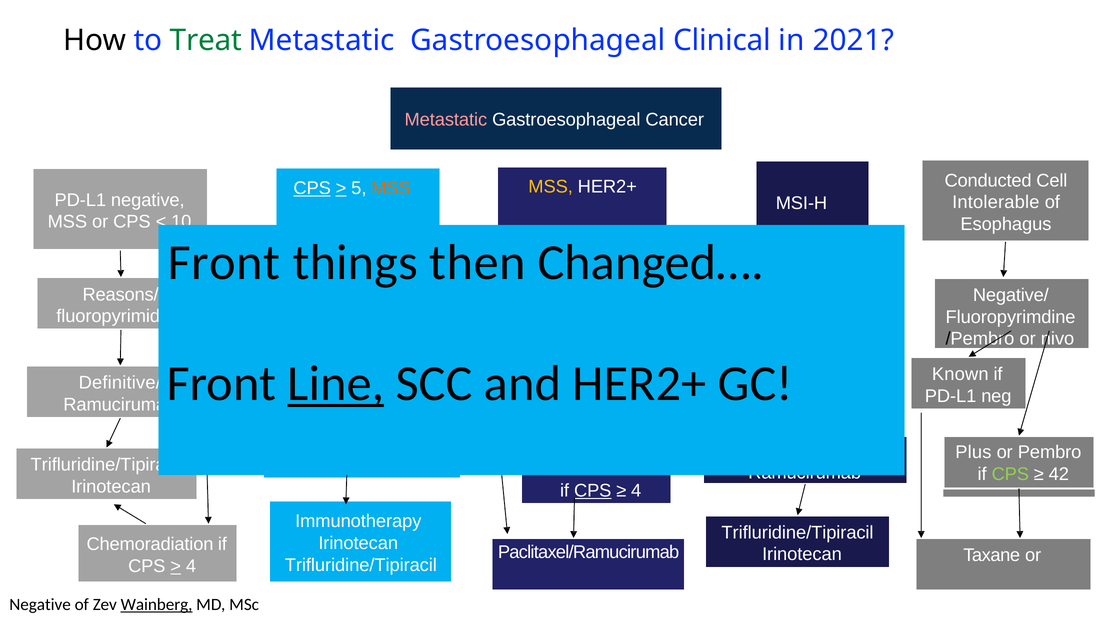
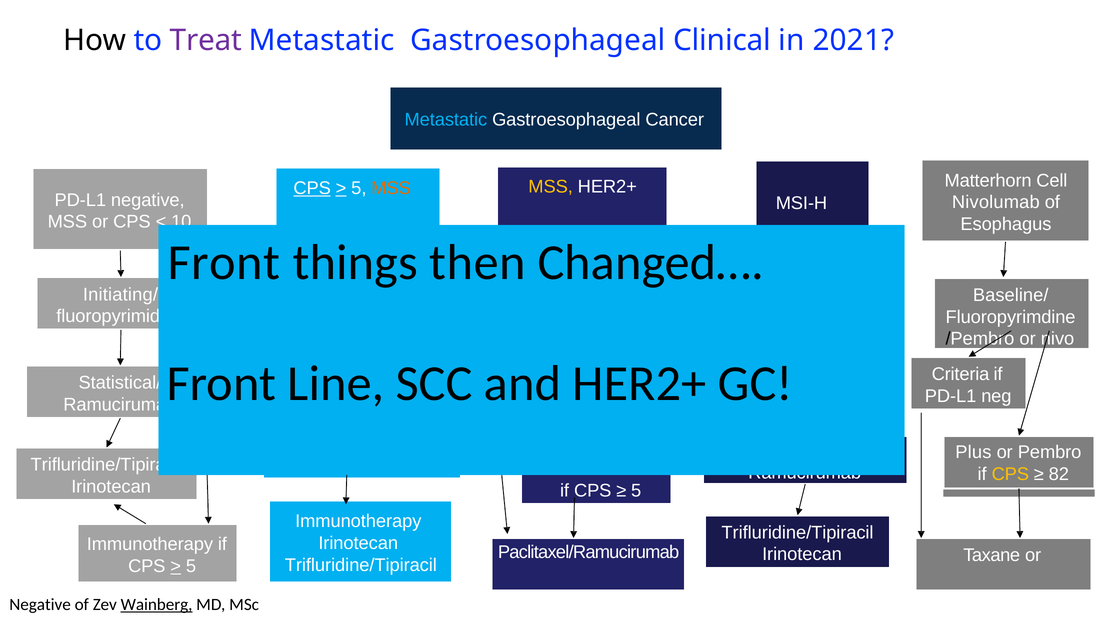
Treat colour: green -> purple (206, 40)
Metastatic colour: pink -> light blue (446, 120)
Conducted: Conducted -> Matterhorn (988, 181)
Intolerable: Intolerable -> Nivolumab (996, 202)
Reasons/: Reasons/ -> Initiating/ (120, 294)
Negative/: Negative/ -> Baseline/ (1011, 295)
Line underline: present -> none (336, 384)
Known: Known -> Criteria (961, 374)
Definitive/: Definitive/ -> Statistical/ (120, 383)
CPS colour: light green -> yellow (1010, 474)
42: 42 -> 82 (1059, 474)
CPS underline: present -> none (593, 490)
4: 4 -> 5 (636, 490)
Chemoradiation: Chemoradiation -> Immunotherapy (150, 544)
4: 4 -> 5 (191, 566)
